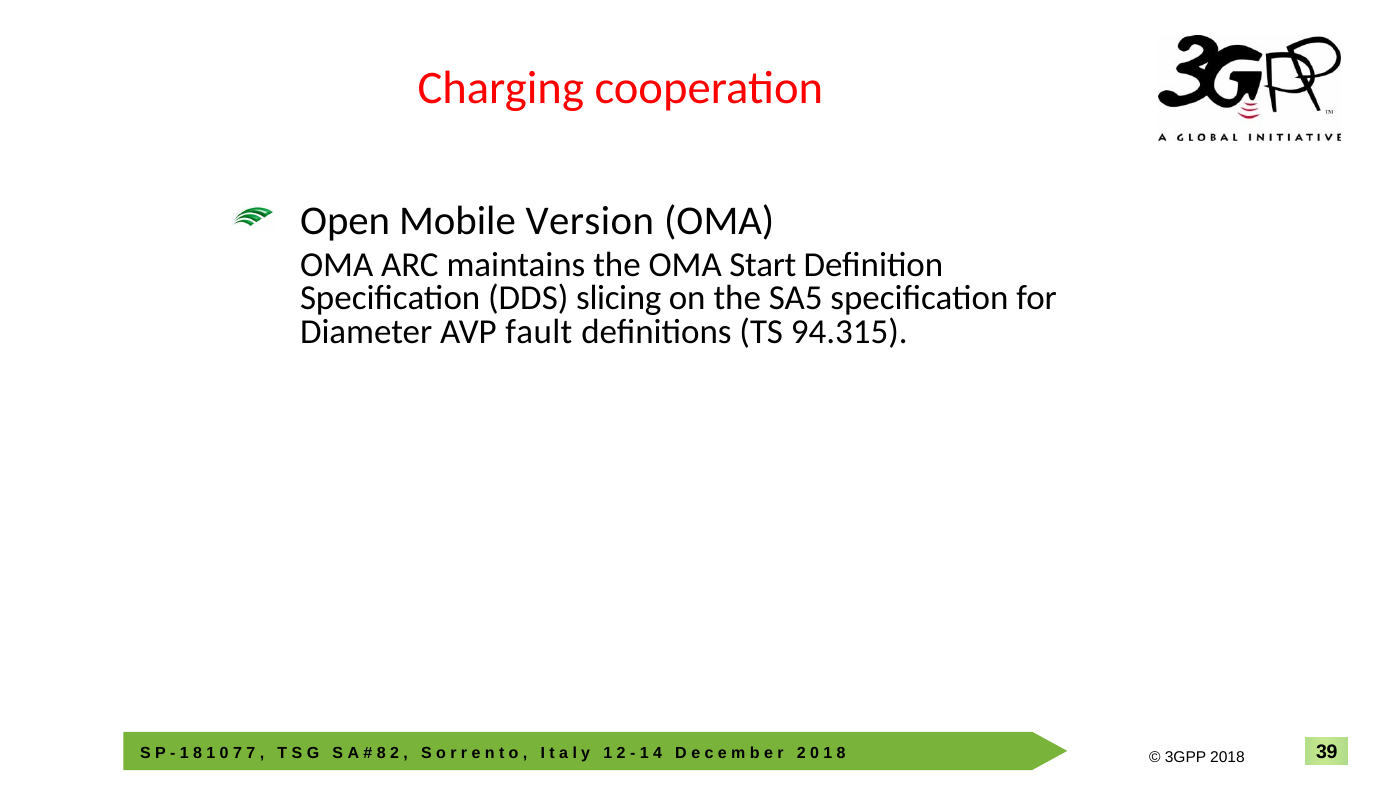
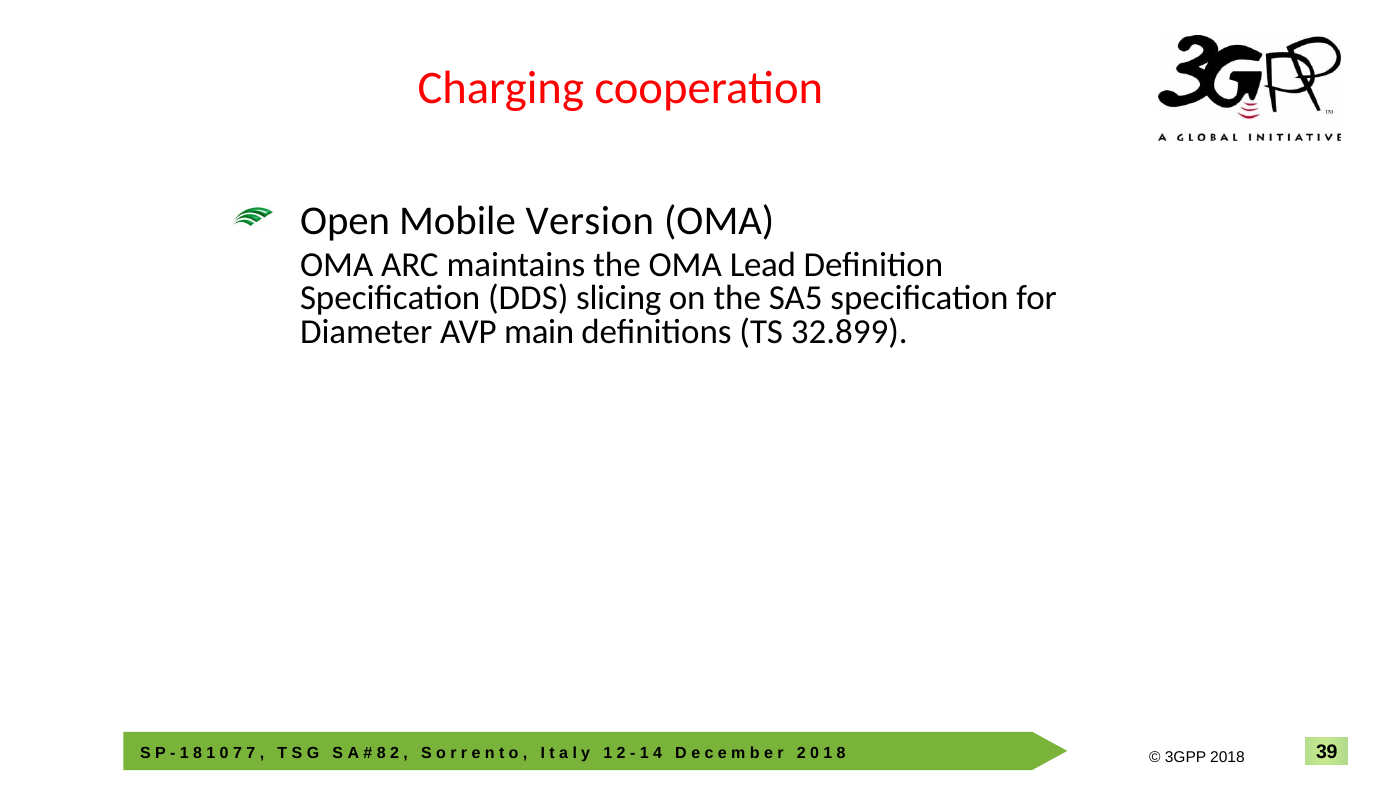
Start: Start -> Lead (763, 264)
fault: fault -> main (539, 332)
94.315: 94.315 -> 32.899 (849, 332)
